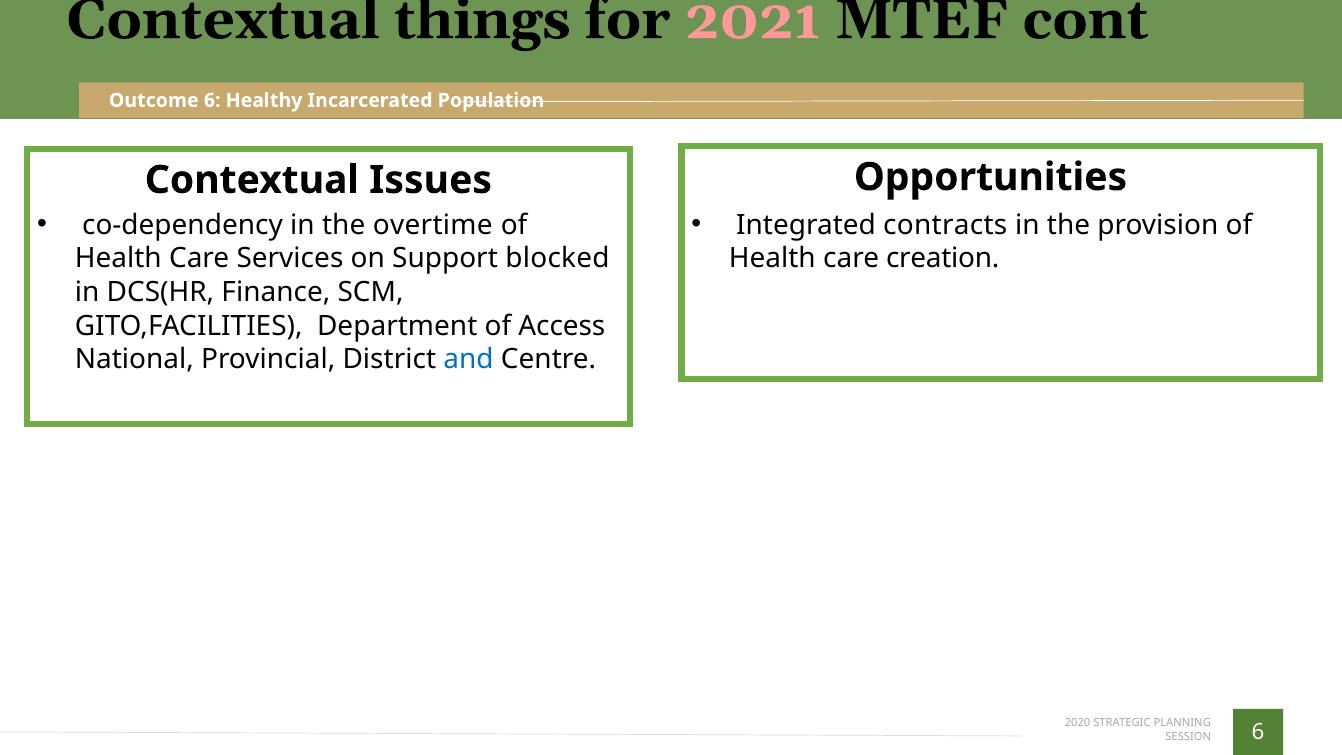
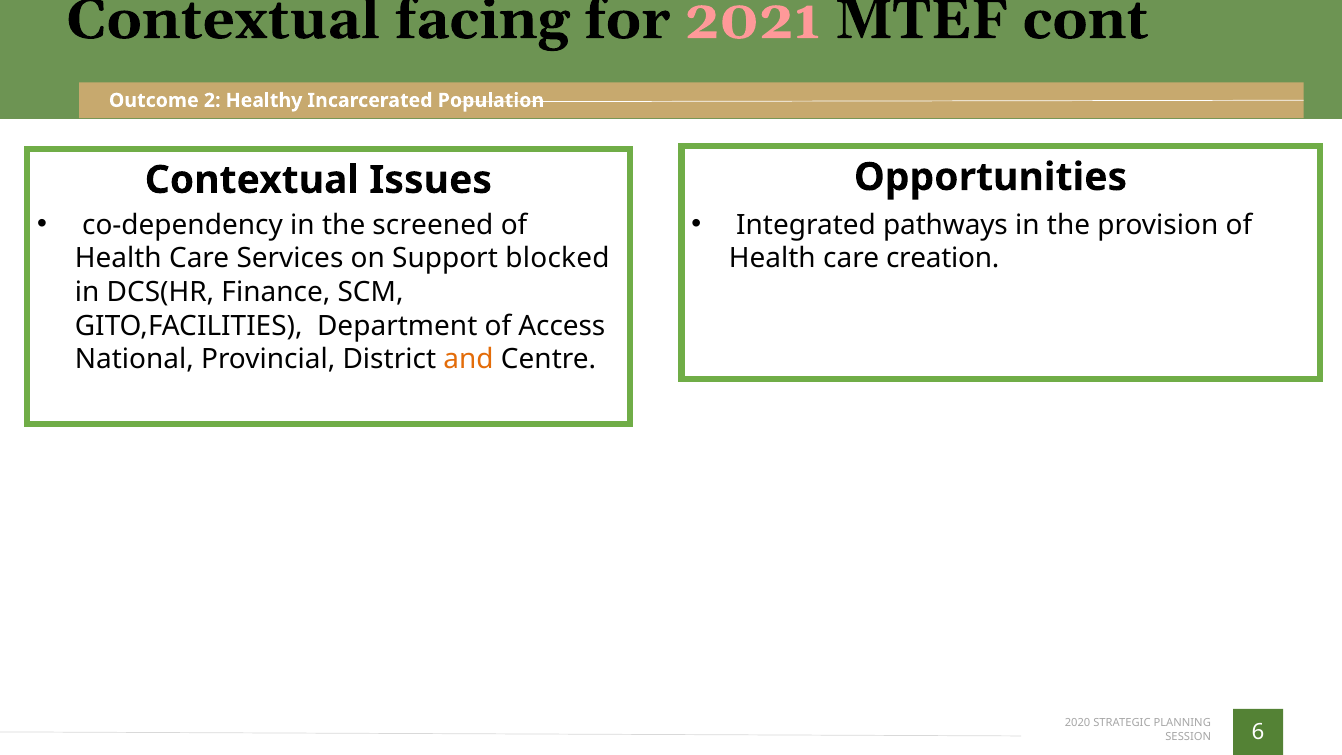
things: things -> facing (482, 20)
Outcome 6: 6 -> 2 (212, 100)
overtime: overtime -> screened (433, 225)
contracts: contracts -> pathways (946, 225)
and colour: blue -> orange (469, 359)
